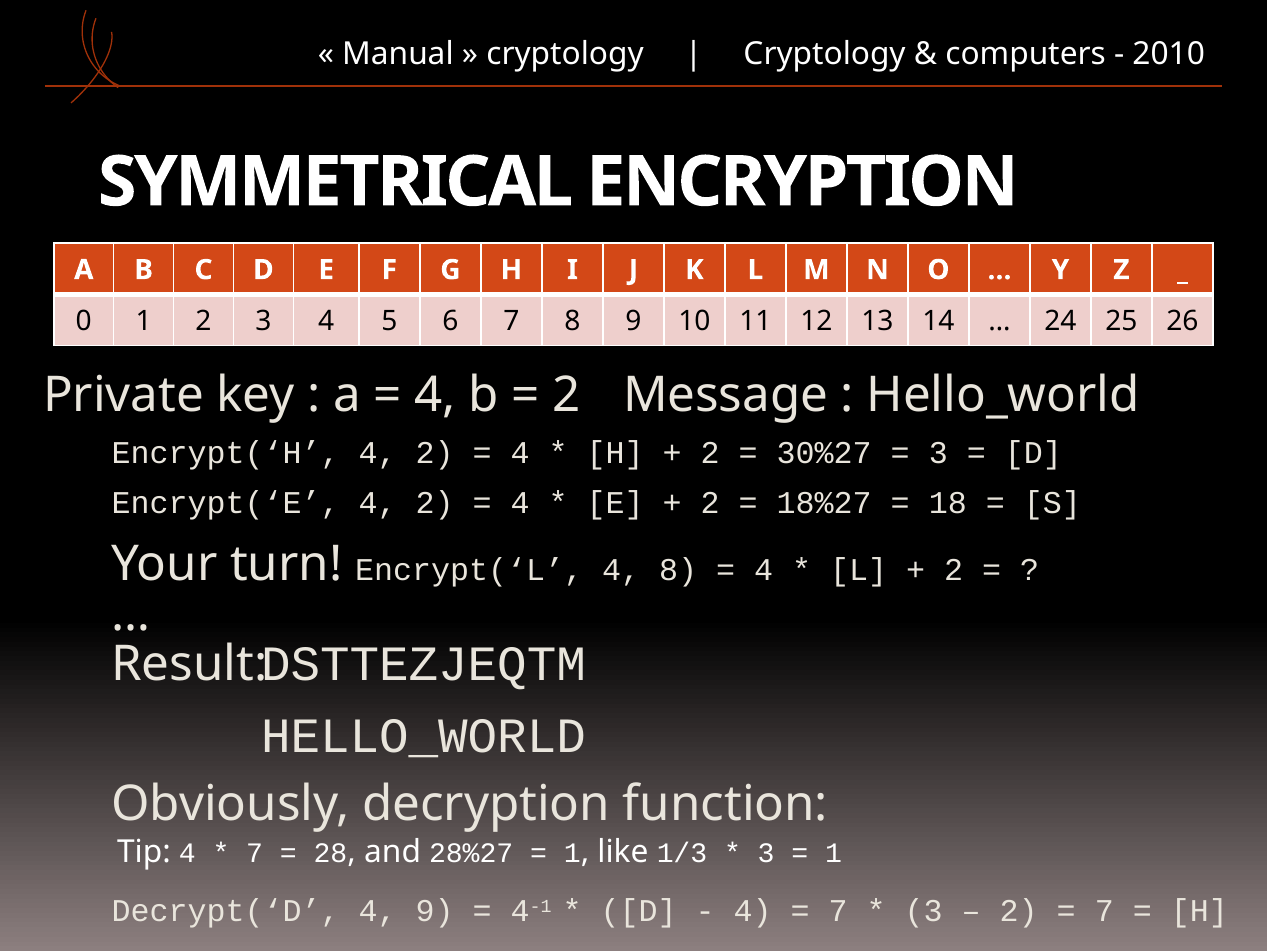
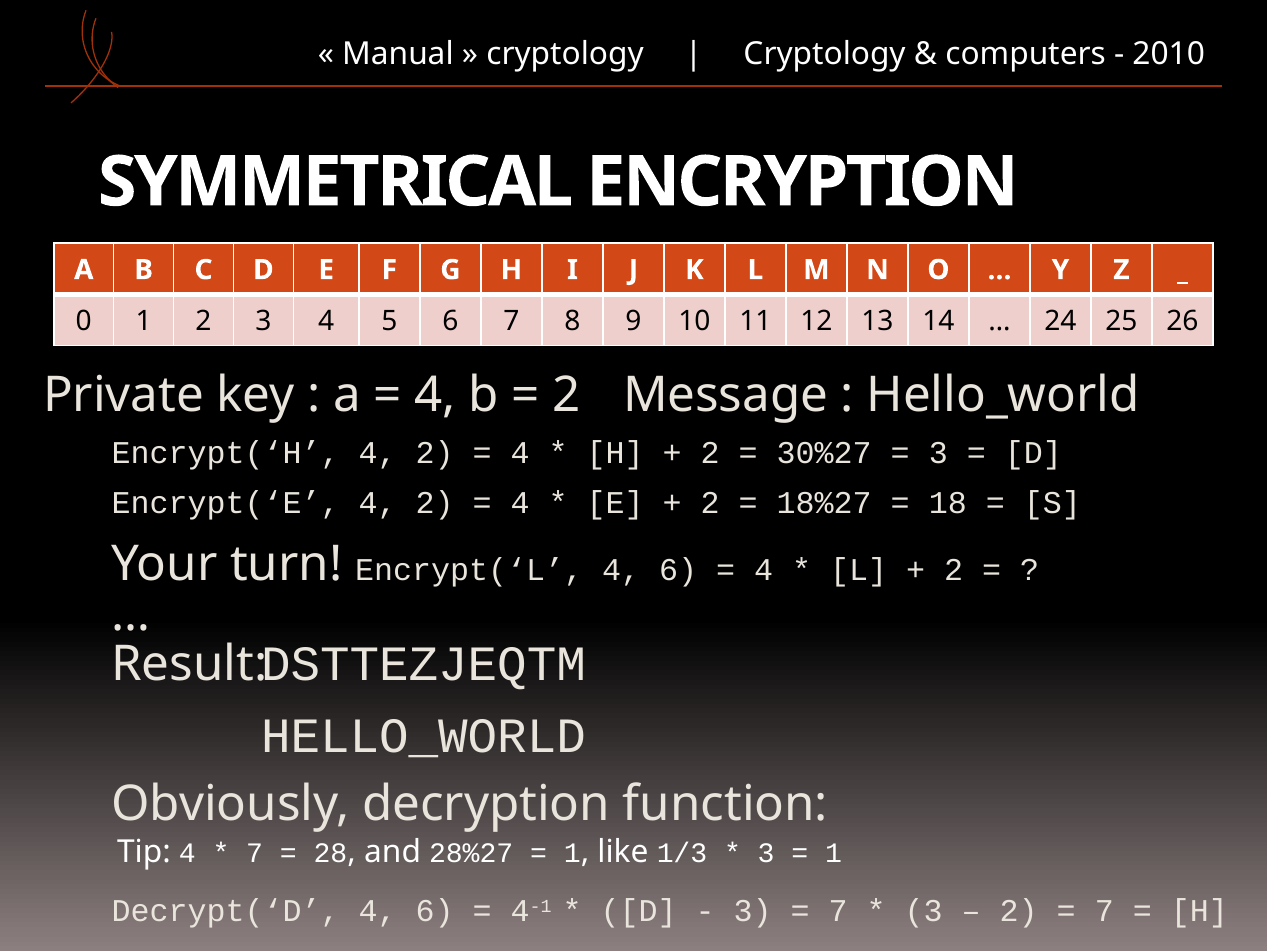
Encrypt(‘L 4 8: 8 -> 6 (678, 570)
Decrypt(‘D 4 9: 9 -> 6 (435, 910)
4: 4 -> 3 (753, 910)
